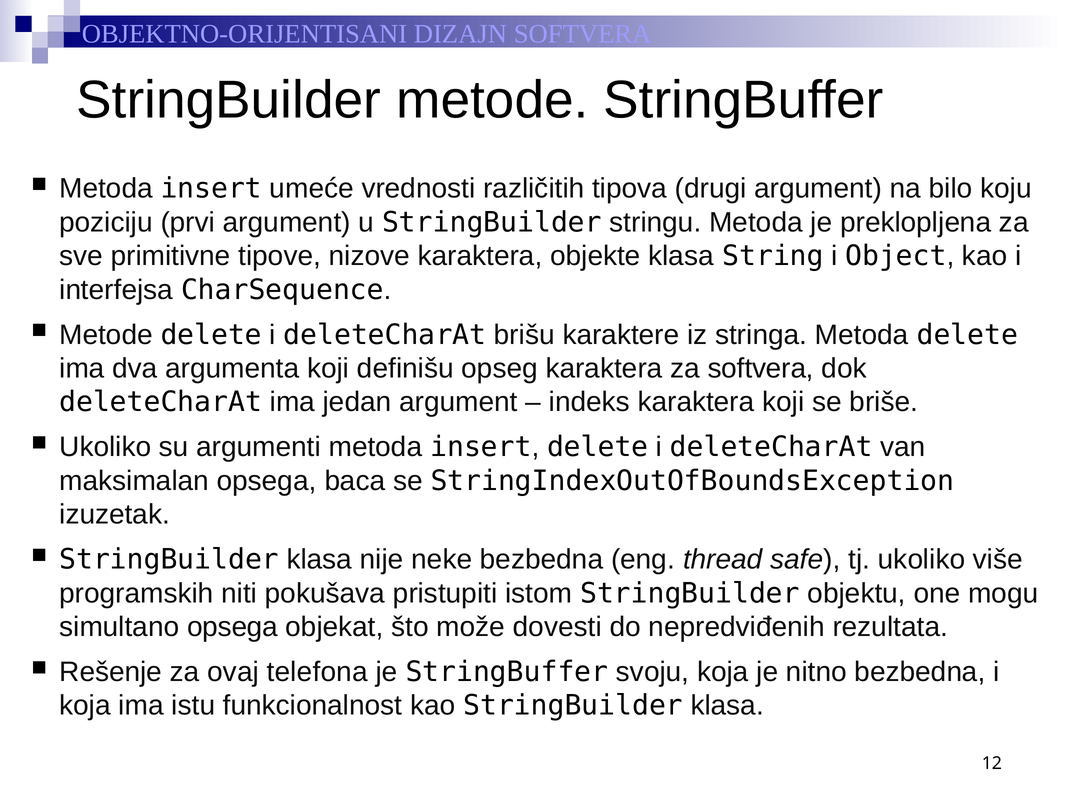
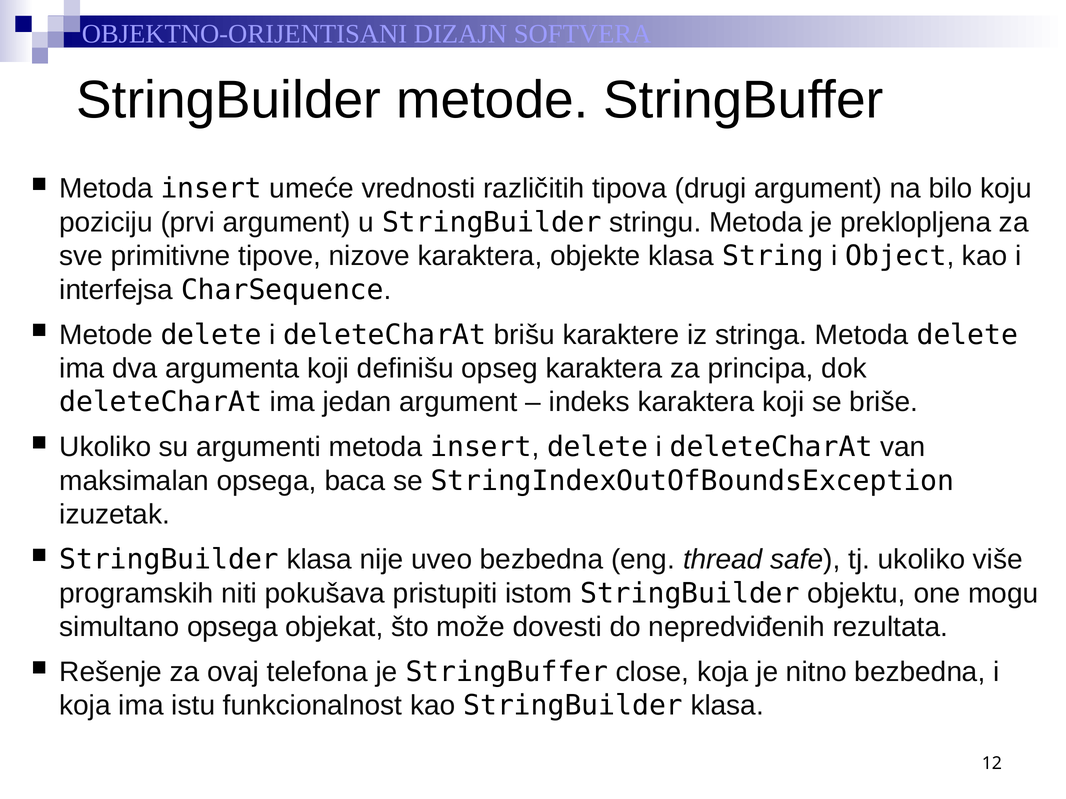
za softvera: softvera -> principa (761, 369)
neke: neke -> uveo (442, 560)
svoju: svoju -> close (653, 672)
